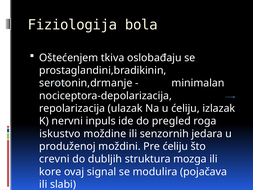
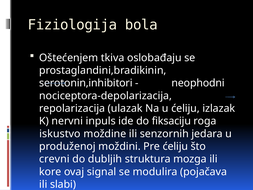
serotonin,drmanje: serotonin,drmanje -> serotonin,inhibitori (86, 83)
minimalan: minimalan -> neophodni (198, 83)
pregled: pregled -> fiksaciju (171, 121)
